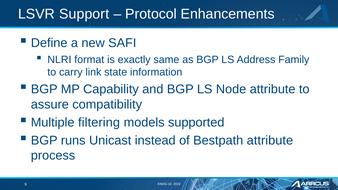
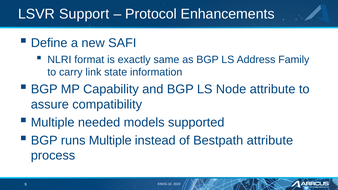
filtering: filtering -> needed (99, 122)
runs Unicast: Unicast -> Multiple (110, 140)
